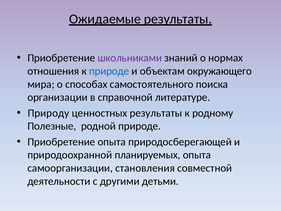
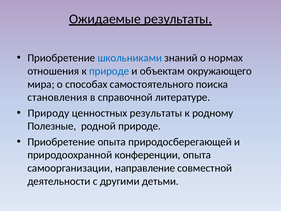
школьниками colour: purple -> blue (130, 58)
организации: организации -> становления (58, 97)
планируемых: планируемых -> конференции (148, 155)
становления: становления -> направление (145, 168)
